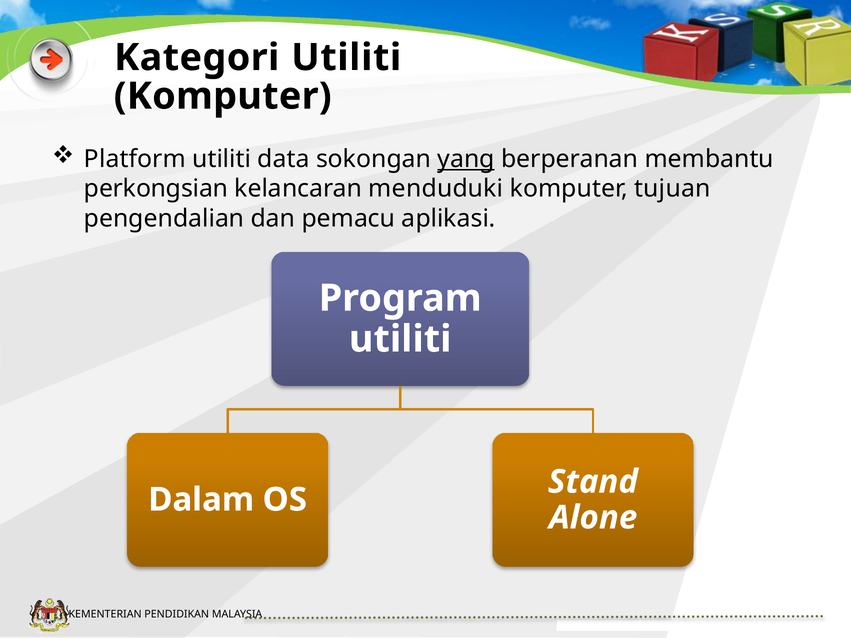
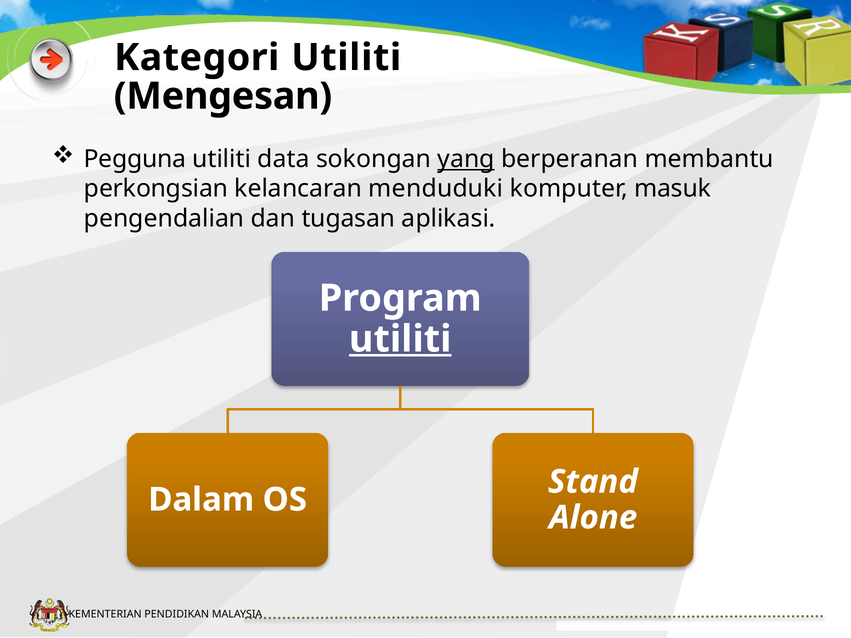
Komputer: Komputer -> Mengesan (223, 96)
Platform: Platform -> Pegguna (135, 159)
tujuan: tujuan -> masuk (673, 189)
pemacu: pemacu -> tugasan (348, 219)
utiliti underline: none -> present (400, 339)
